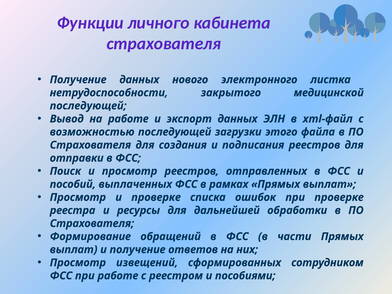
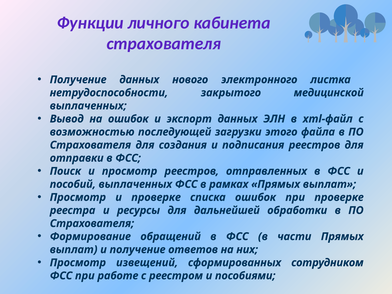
последующей: последующей -> выплаченных (88, 106)
на работе: работе -> ошибок (128, 119)
